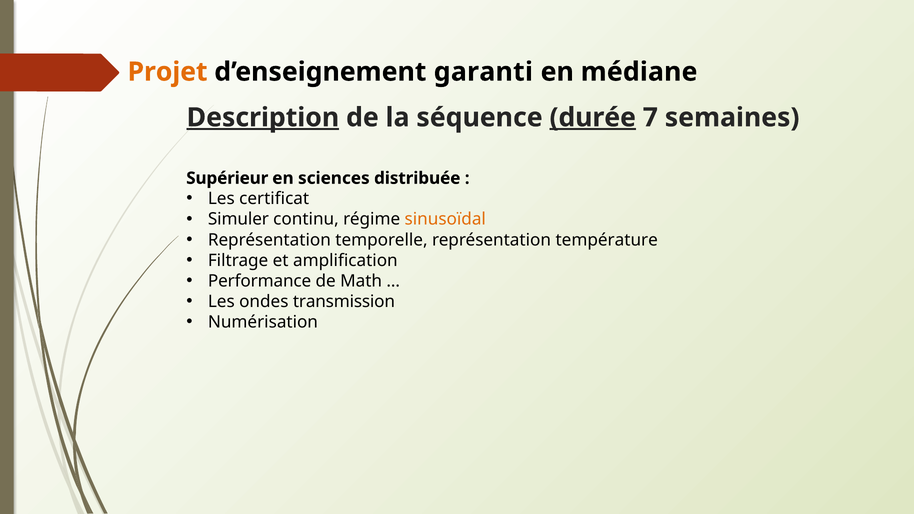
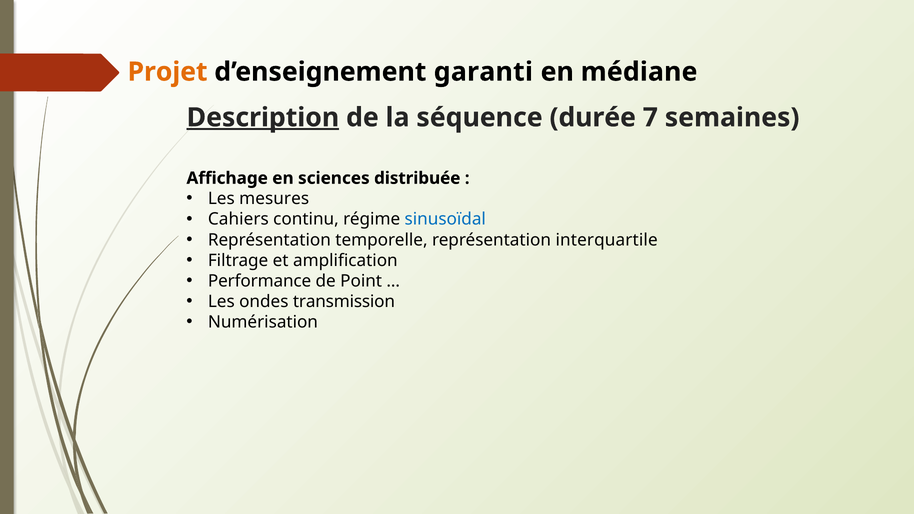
durée underline: present -> none (593, 118)
Supérieur: Supérieur -> Affichage (227, 178)
certificat: certificat -> mesures (274, 199)
Simuler: Simuler -> Cahiers (238, 219)
sinusoïdal colour: orange -> blue (445, 219)
température: température -> interquartile (607, 240)
Math: Math -> Point (361, 281)
